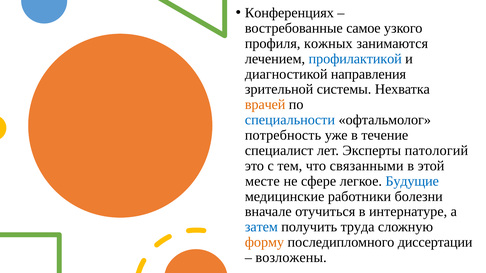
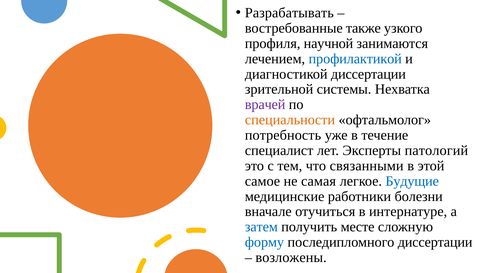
Конференциях: Конференциях -> Разрабатывать (289, 13)
самое: самое -> также (363, 28)
кожных: кожных -> научной (328, 44)
диагностикой направления: направления -> диссертации (368, 74)
врачей colour: orange -> purple (265, 105)
специальности colour: blue -> orange (290, 120)
месте: месте -> самое (262, 181)
сфере: сфере -> самая (319, 181)
труда: труда -> месте (358, 227)
форму colour: orange -> blue (264, 243)
